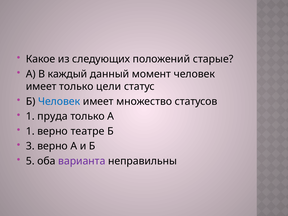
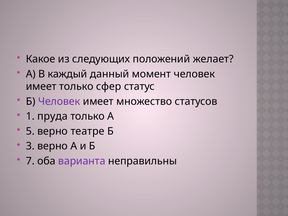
старые: старые -> желает (213, 59)
цели: цели -> сфер (109, 87)
Человек colour: blue -> purple (59, 101)
1: 1 -> 5 (30, 131)
5: 5 -> 7 (30, 161)
